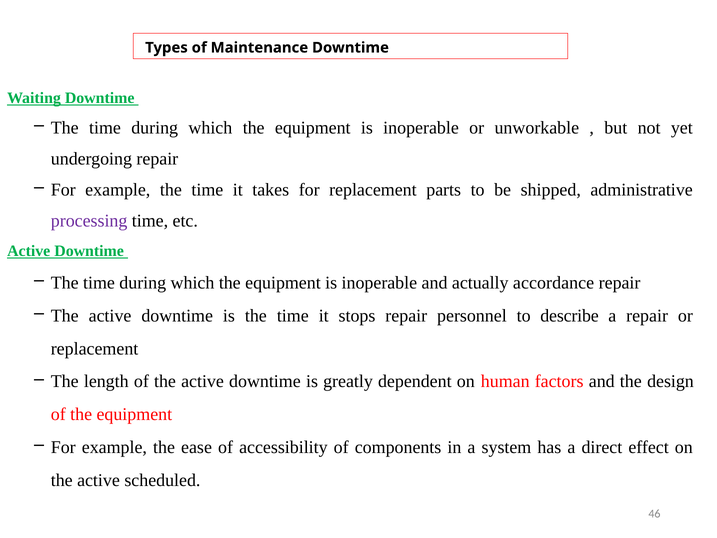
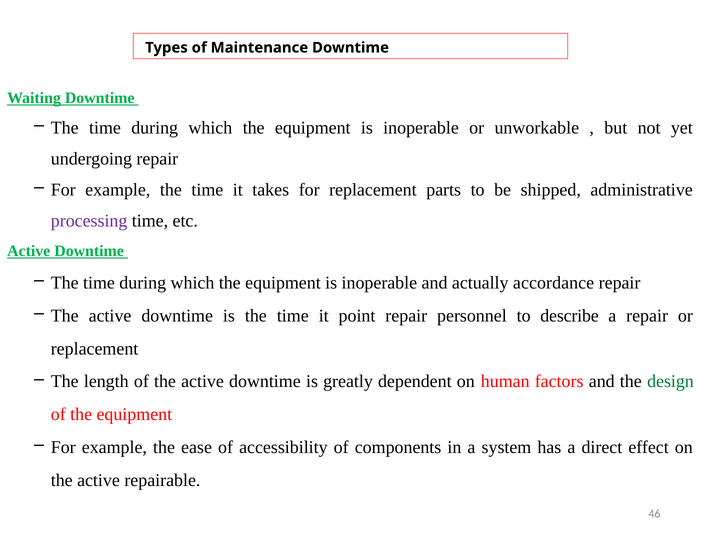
stops: stops -> point (357, 316)
design colour: black -> green (670, 381)
scheduled: scheduled -> repairable (162, 480)
